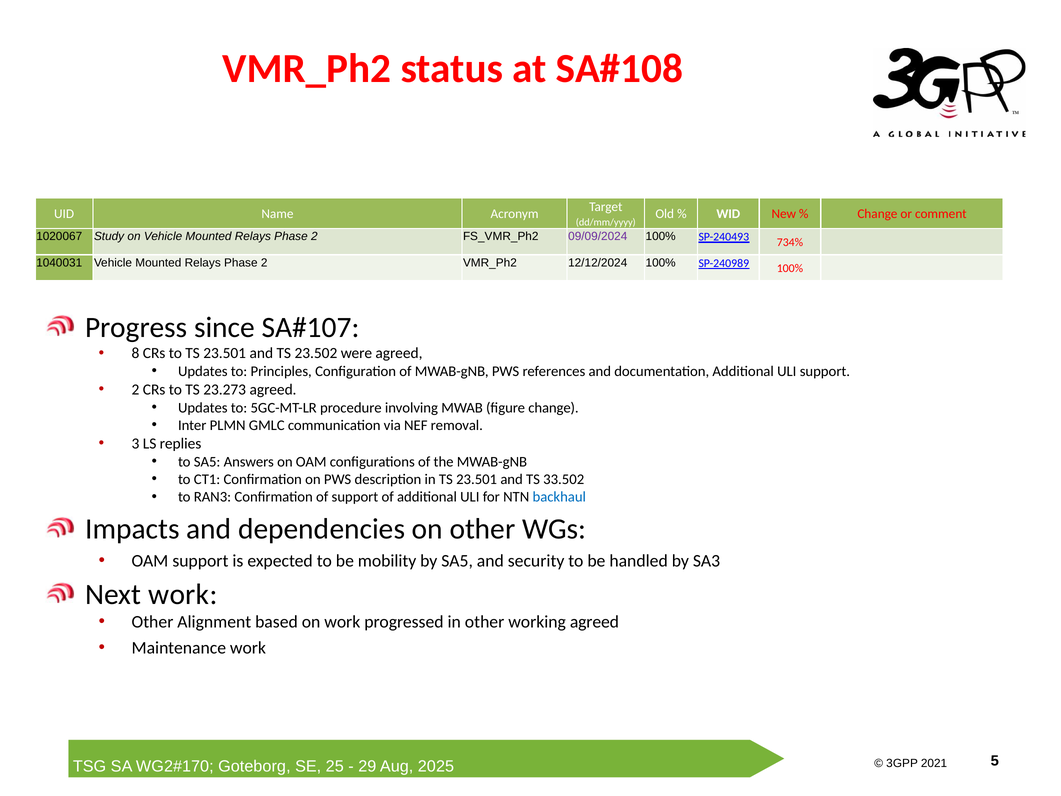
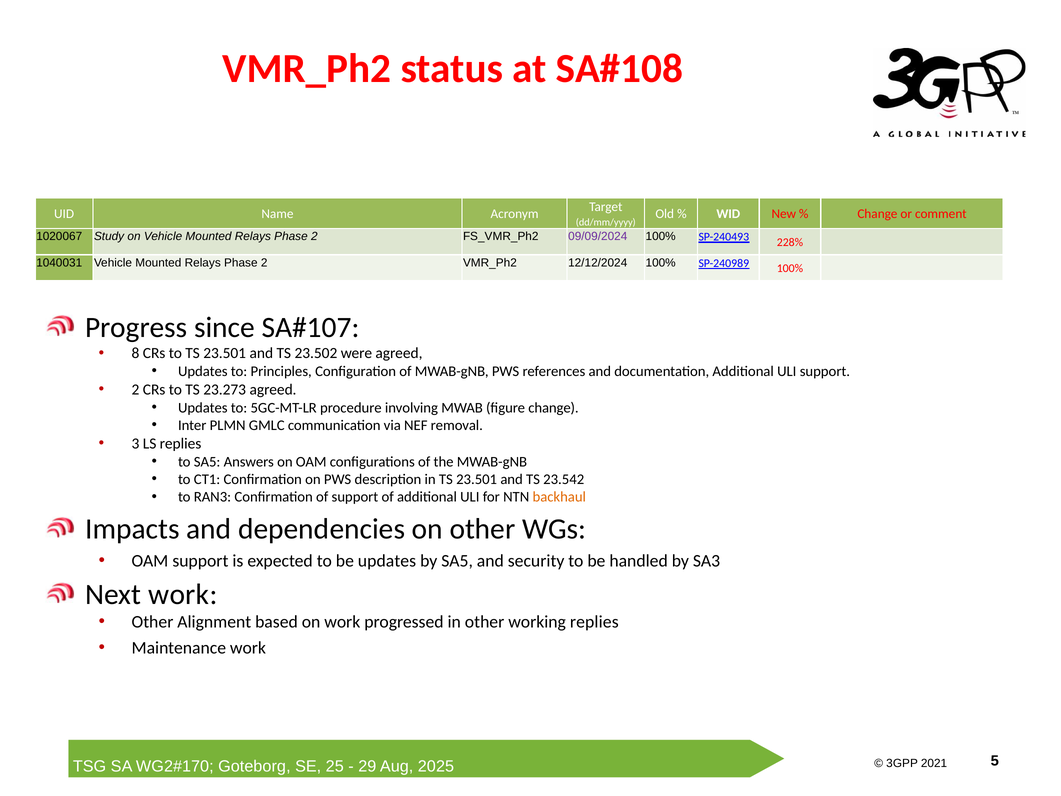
734%: 734% -> 228% (790, 242)
33.502: 33.502 -> 23.542 (564, 479)
backhaul colour: blue -> orange (559, 497)
be mobility: mobility -> updates (387, 561)
working agreed: agreed -> replies (594, 622)
